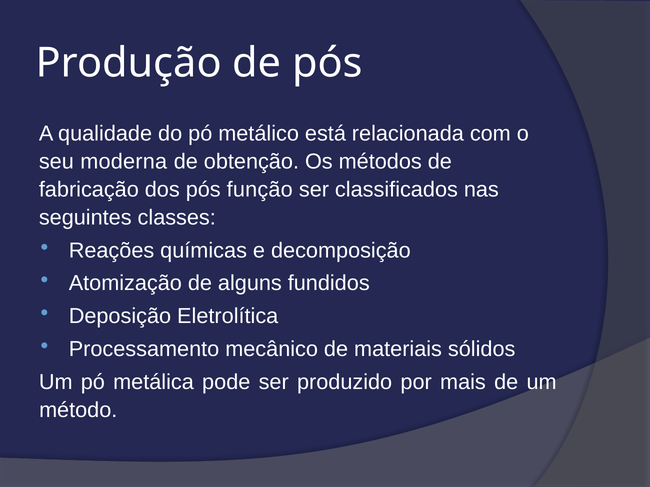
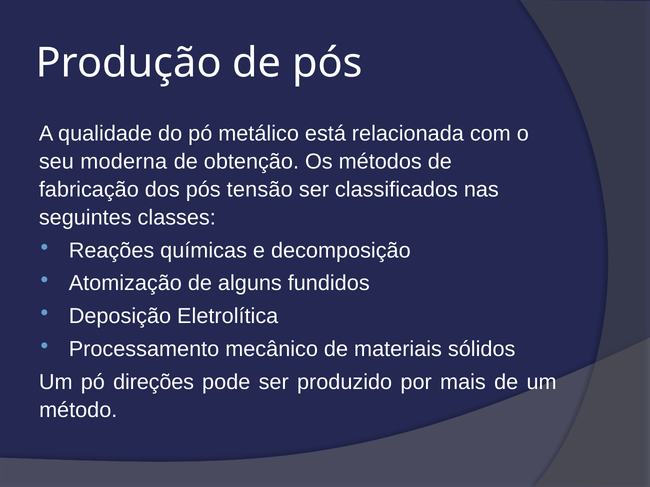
função: função -> tensão (260, 190)
metálica: metálica -> direções (154, 382)
